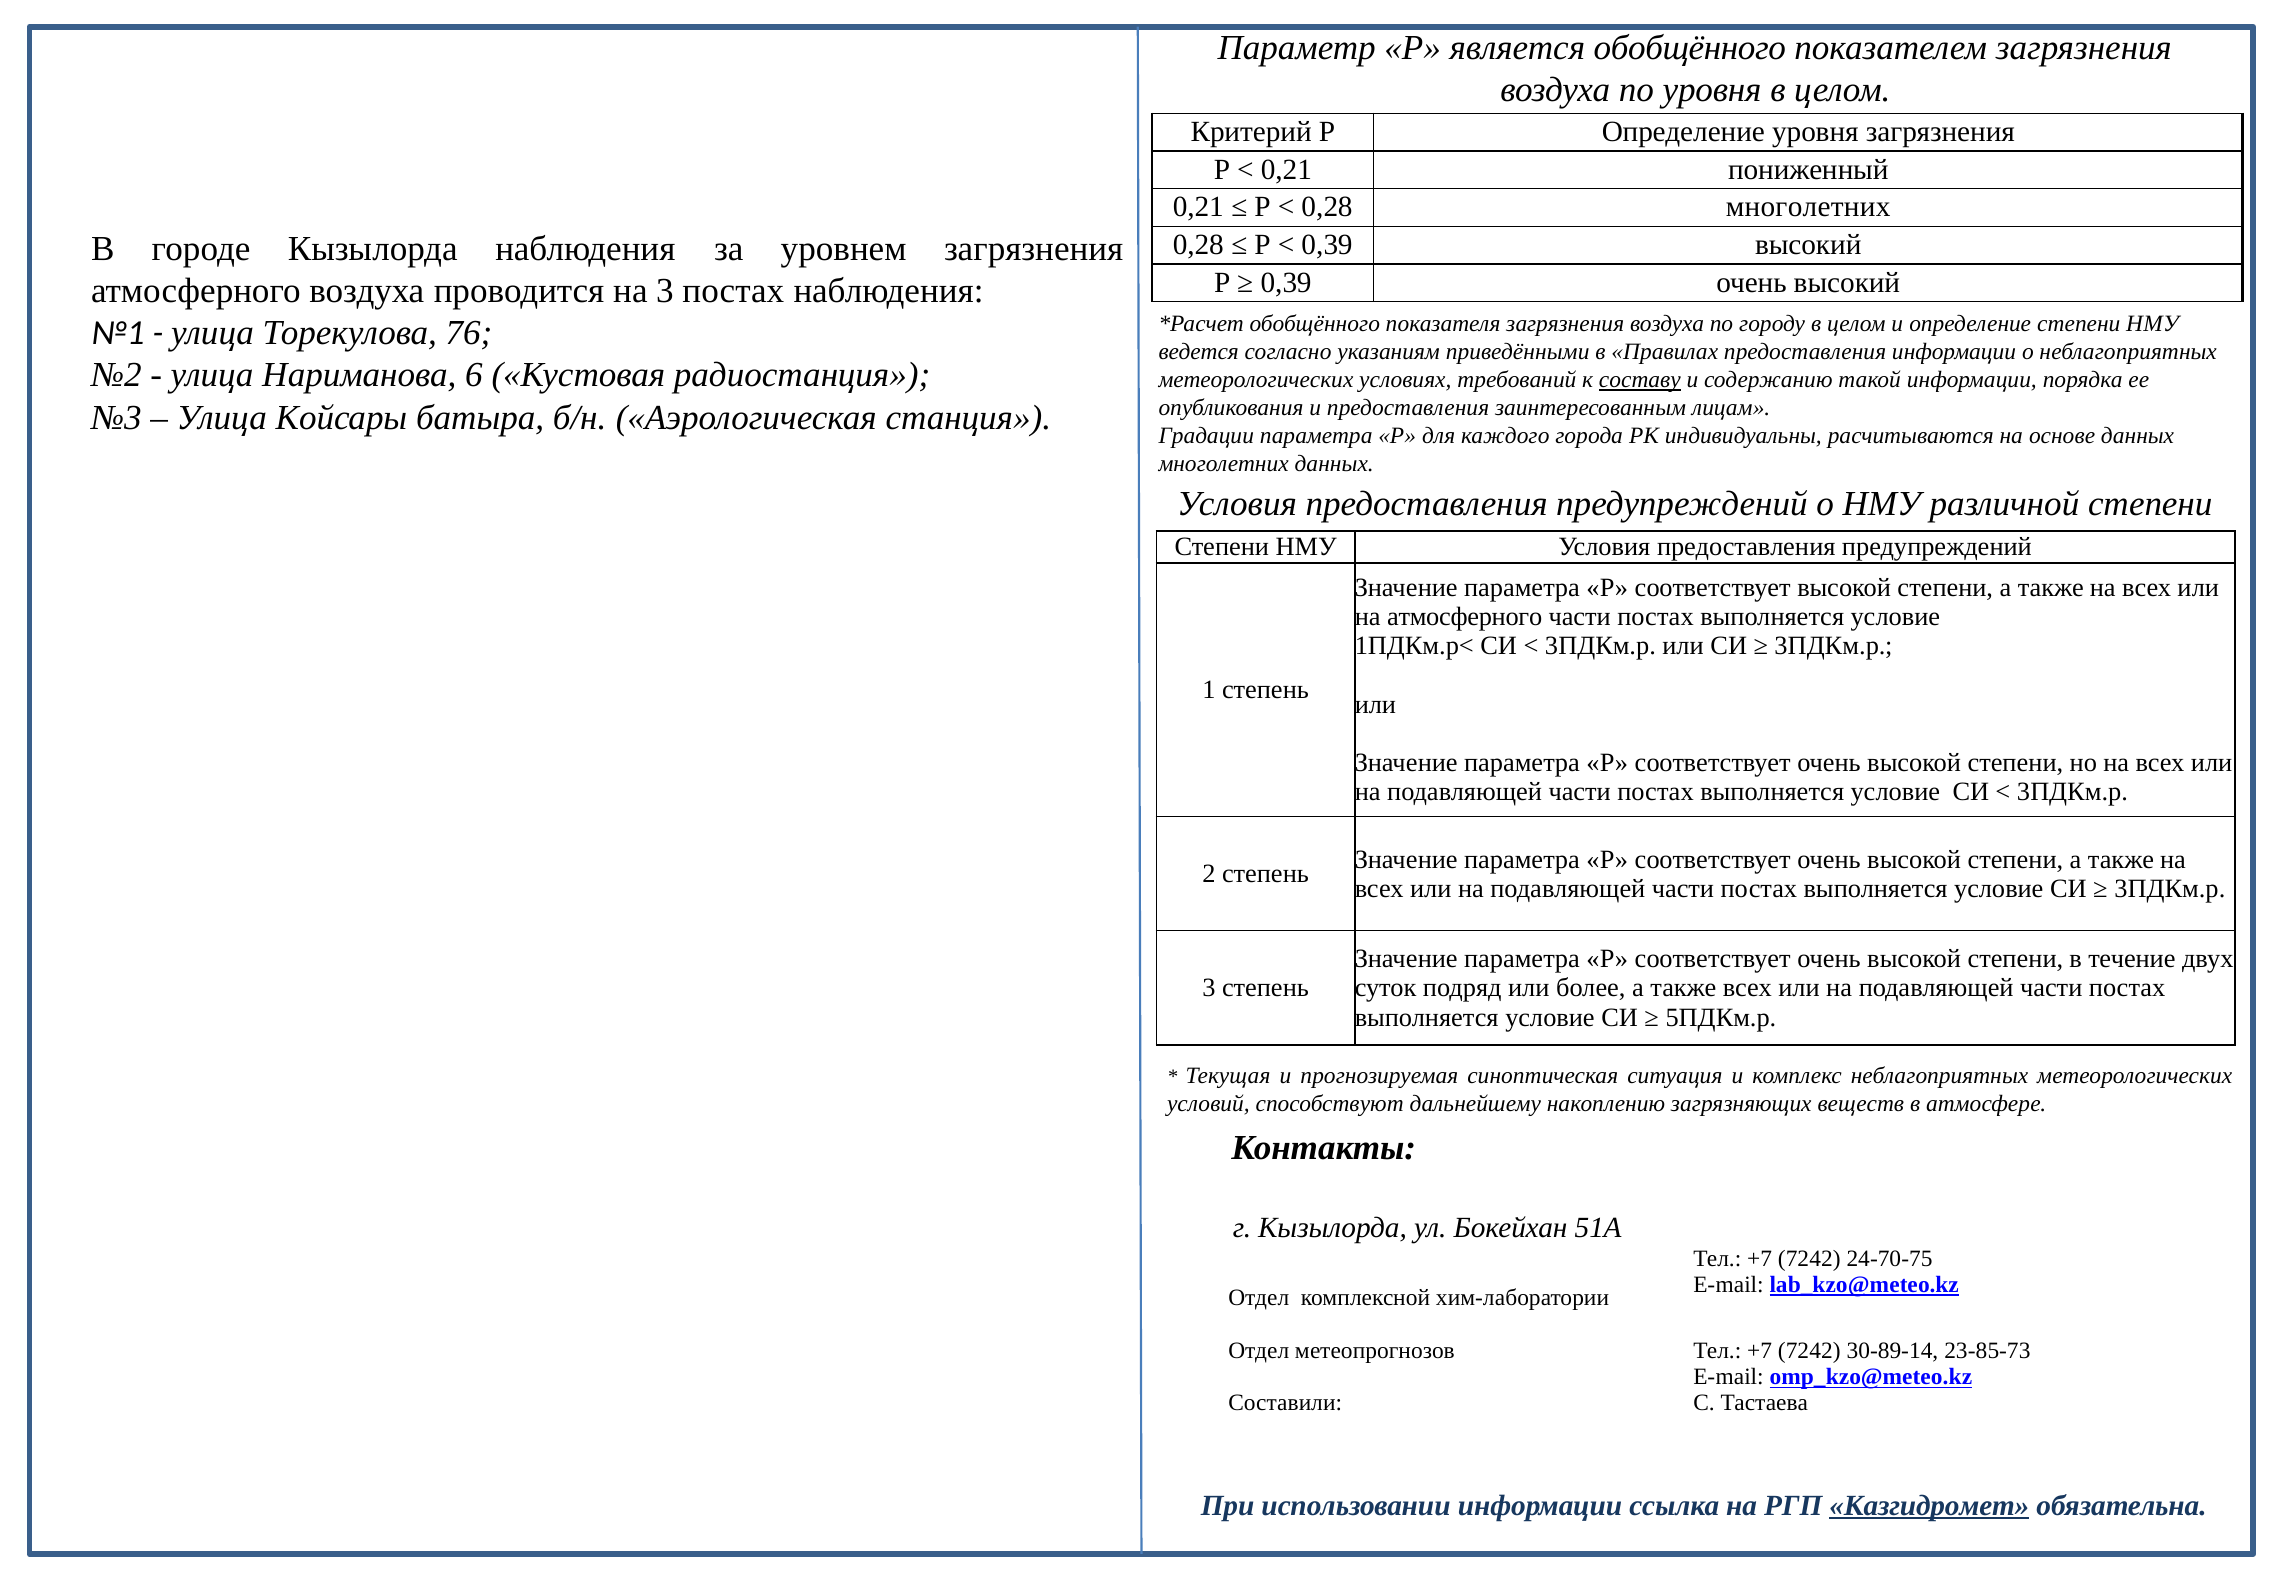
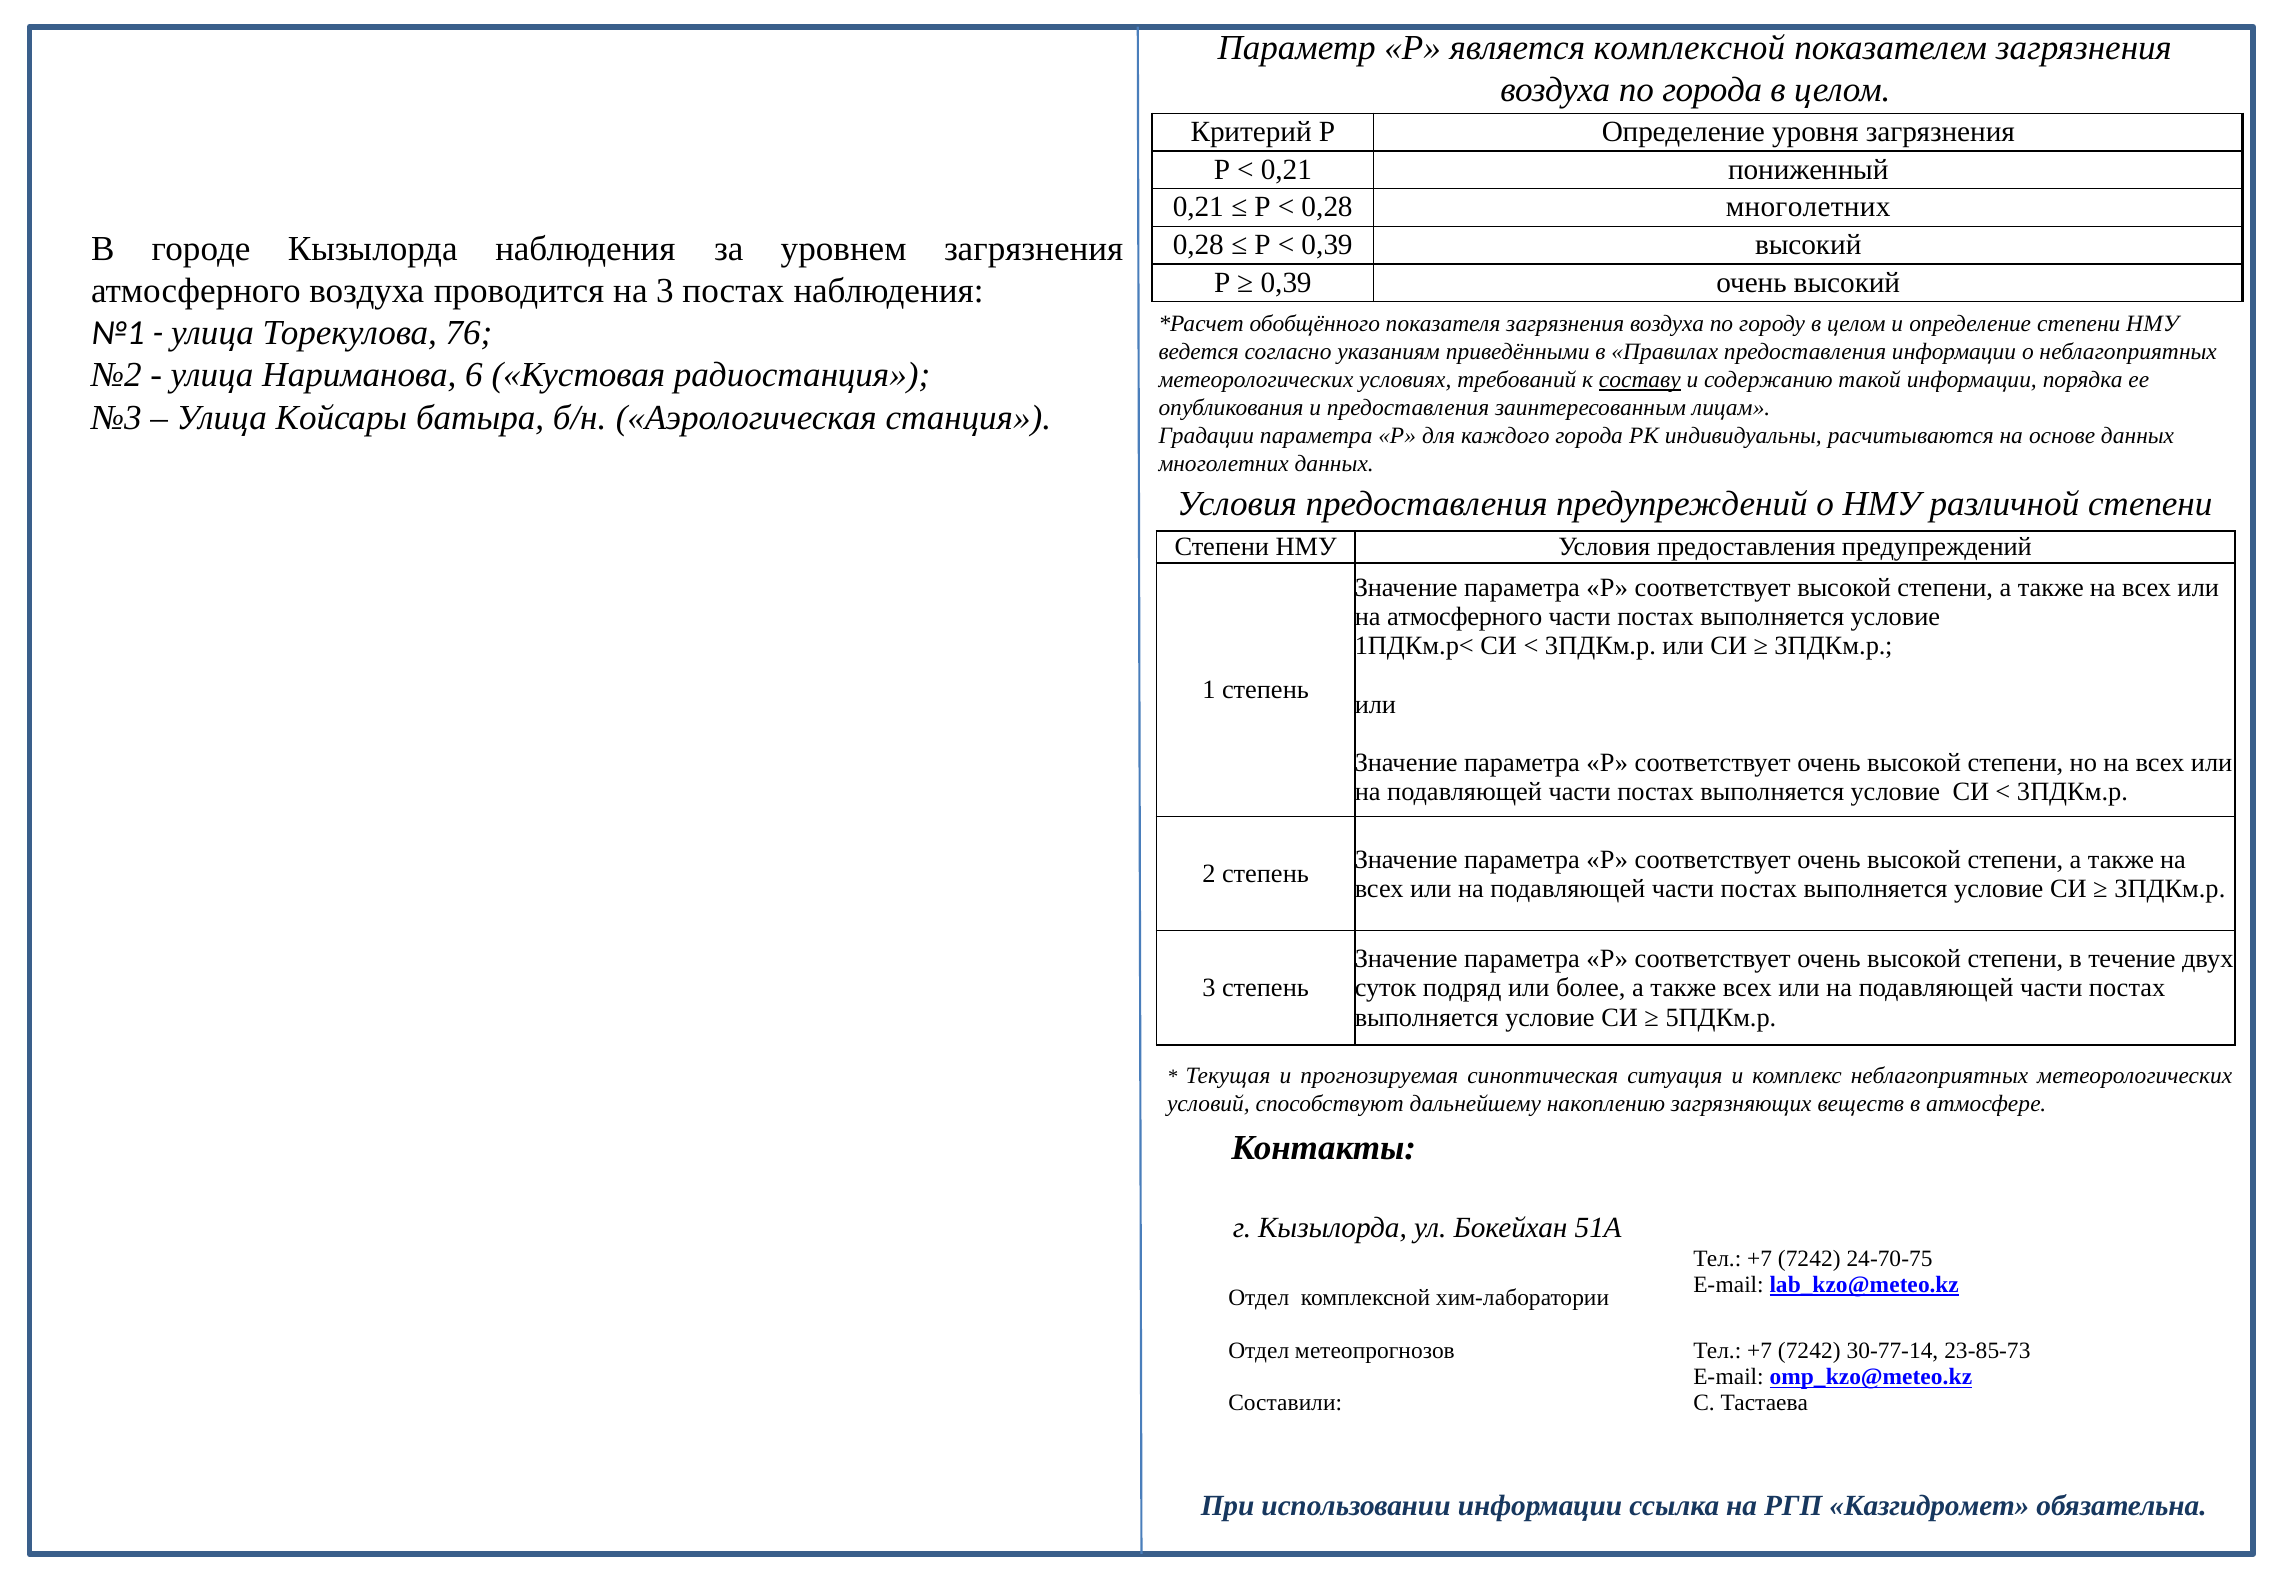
является обобщённого: обобщённого -> комплексной (1690, 47)
по уровня: уровня -> города (1712, 90)
30-89-14: 30-89-14 -> 30-77-14 (1892, 1351)
Казгидромет underline: present -> none (1929, 1505)
